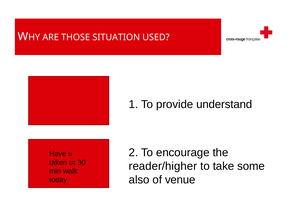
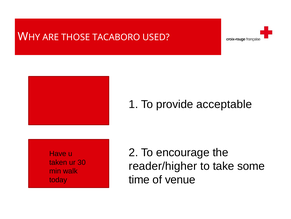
SITUATION: SITUATION -> TACABORO (116, 37)
understand: understand -> acceptable (224, 104)
also: also -> time (139, 179)
